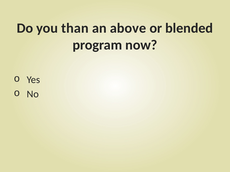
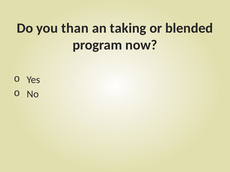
above: above -> taking (128, 28)
